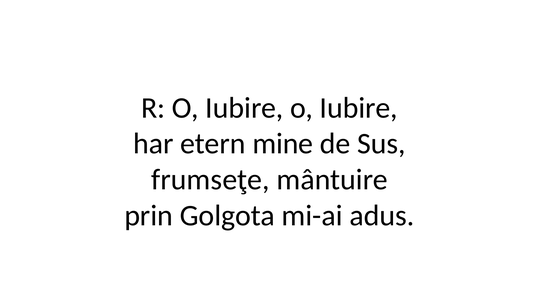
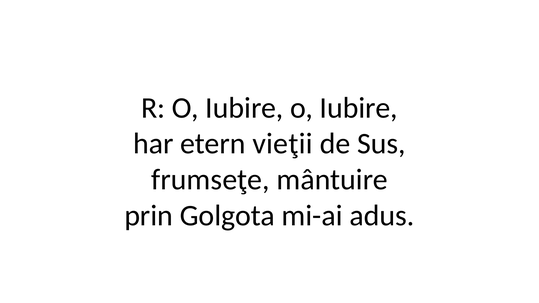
mine: mine -> vieţii (283, 144)
